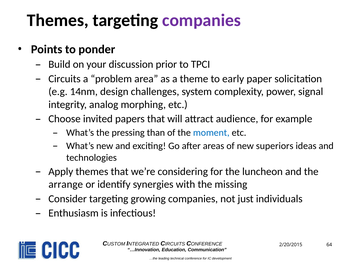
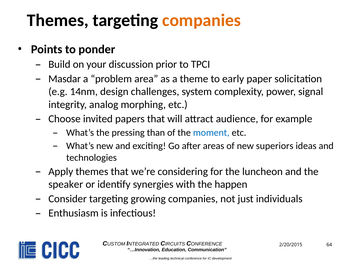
companies colour: purple -> orange (202, 20)
Circuits: Circuits -> Masdar (65, 79)
arrange: arrange -> speaker (66, 184)
missing: missing -> happen (231, 184)
